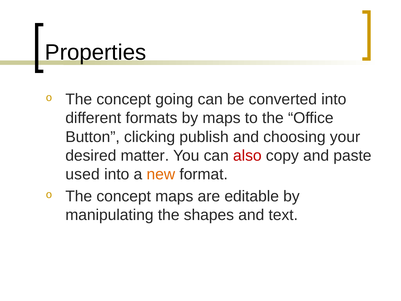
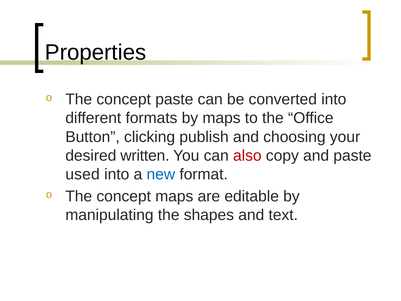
concept going: going -> paste (174, 99)
matter: matter -> written (145, 156)
new colour: orange -> blue (161, 174)
